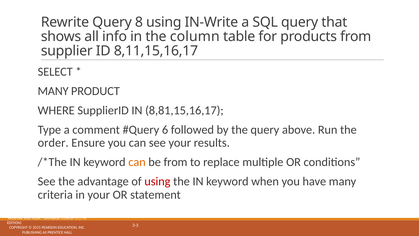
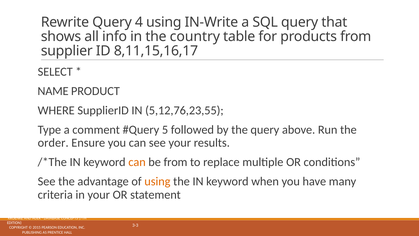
8: 8 -> 4 (139, 22)
column: column -> country (195, 36)
MANY: MANY -> NAME (53, 91)
8,81,15,16,17: 8,81,15,16,17 -> 5,12,76,23,55 (184, 110)
6: 6 -> 5 (165, 129)
using colour: red -> orange (157, 181)
